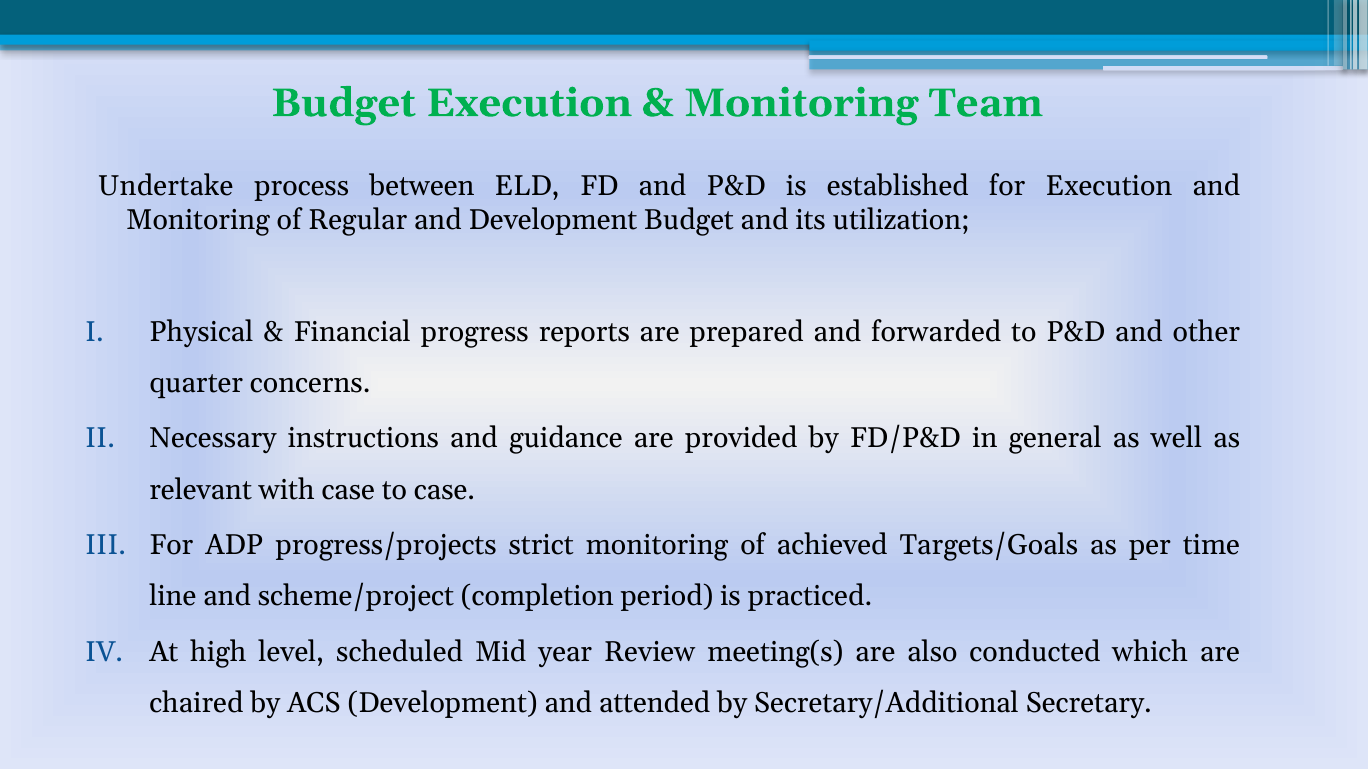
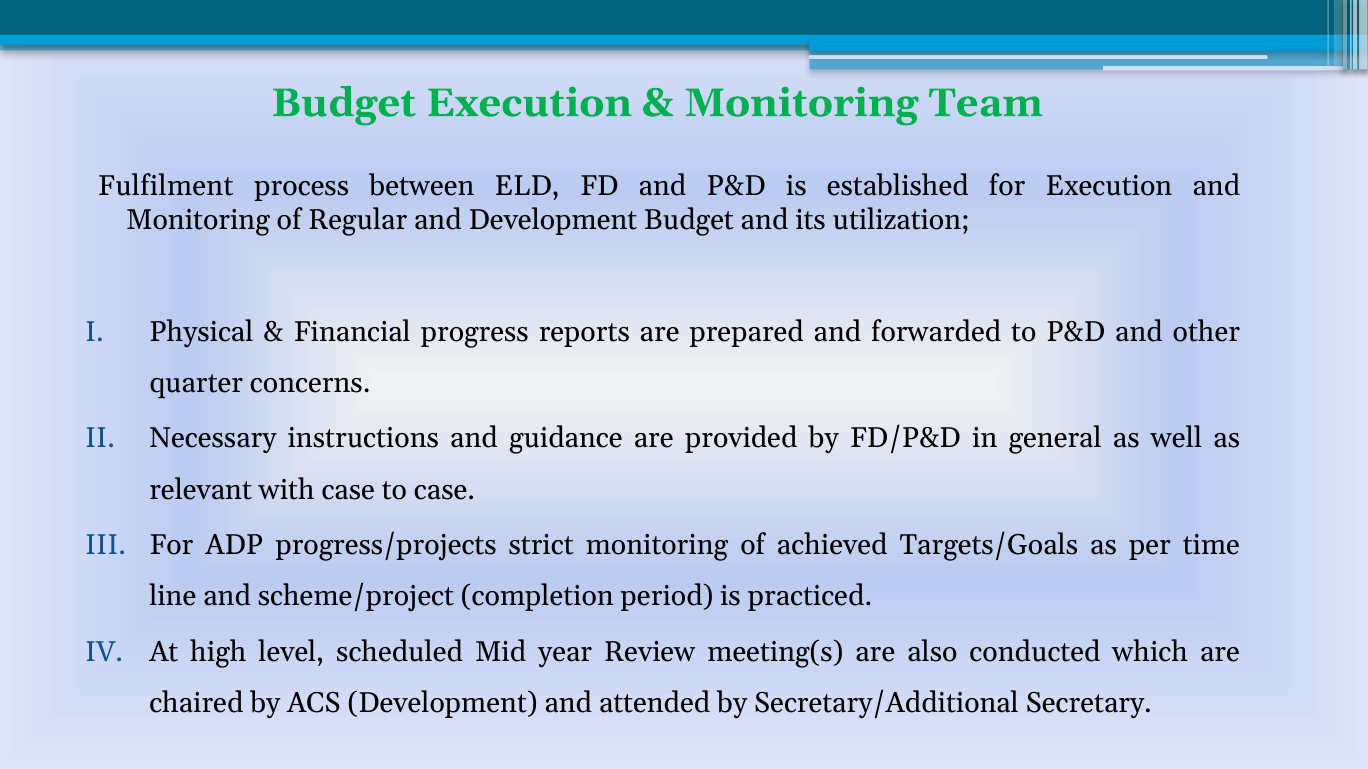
Undertake: Undertake -> Fulfilment (166, 186)
